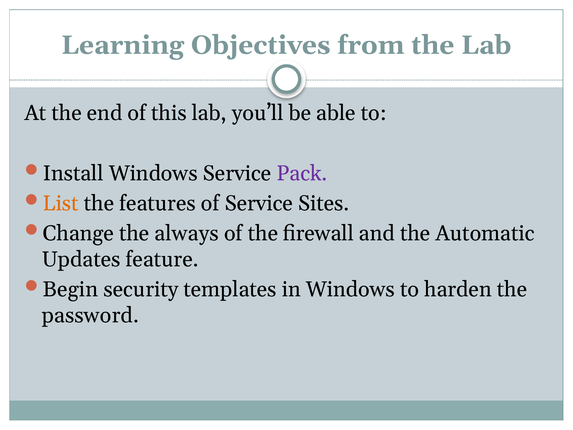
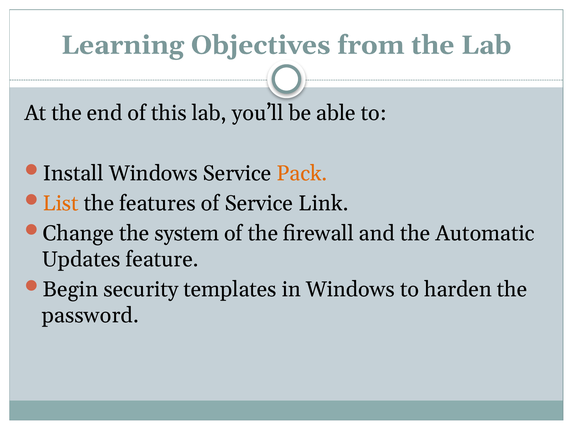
Pack colour: purple -> orange (302, 173)
Sites: Sites -> Link (324, 203)
always: always -> system (187, 233)
